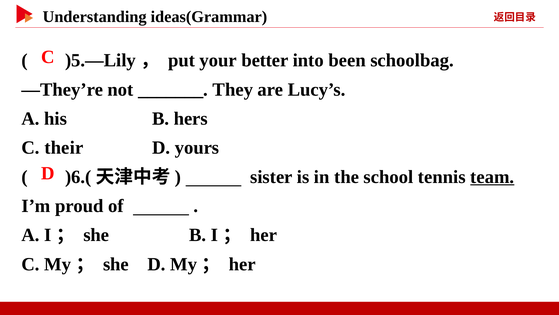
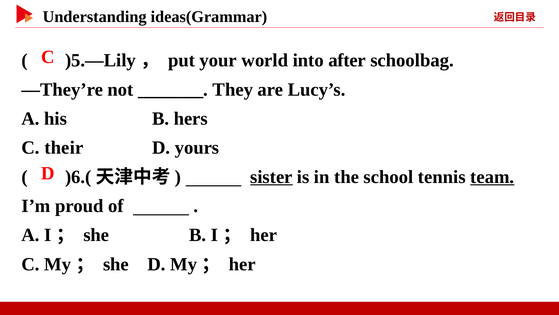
better: better -> world (265, 60)
been: been -> after (347, 60)
sister underline: none -> present (271, 177)
